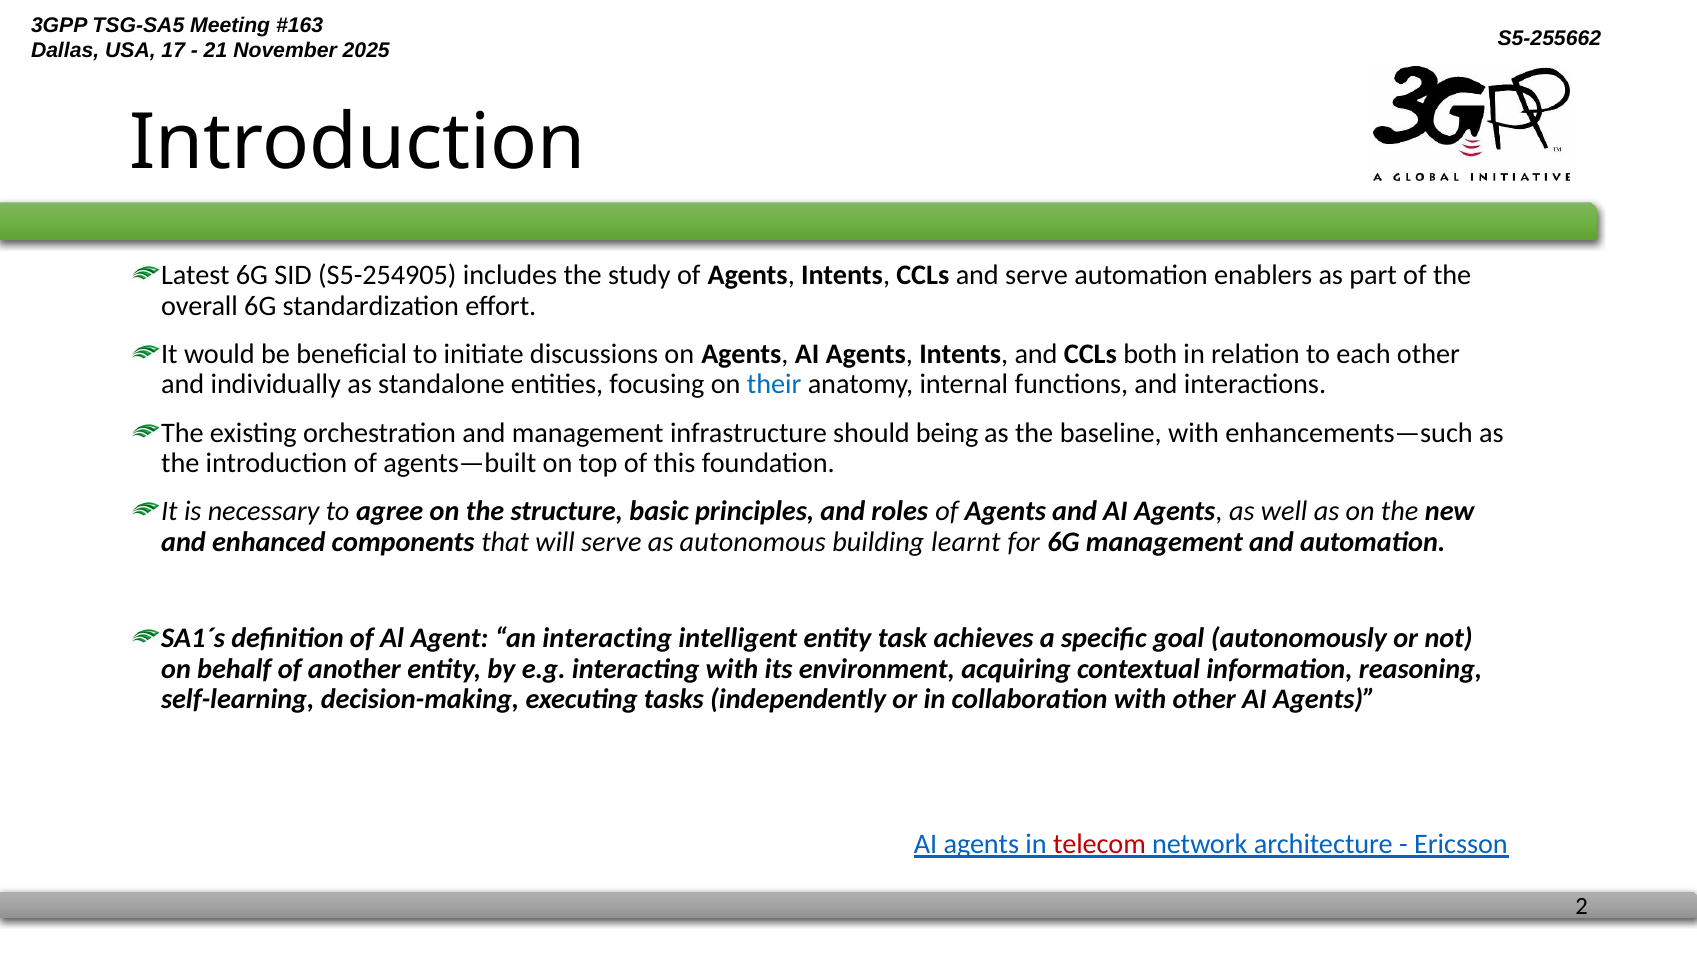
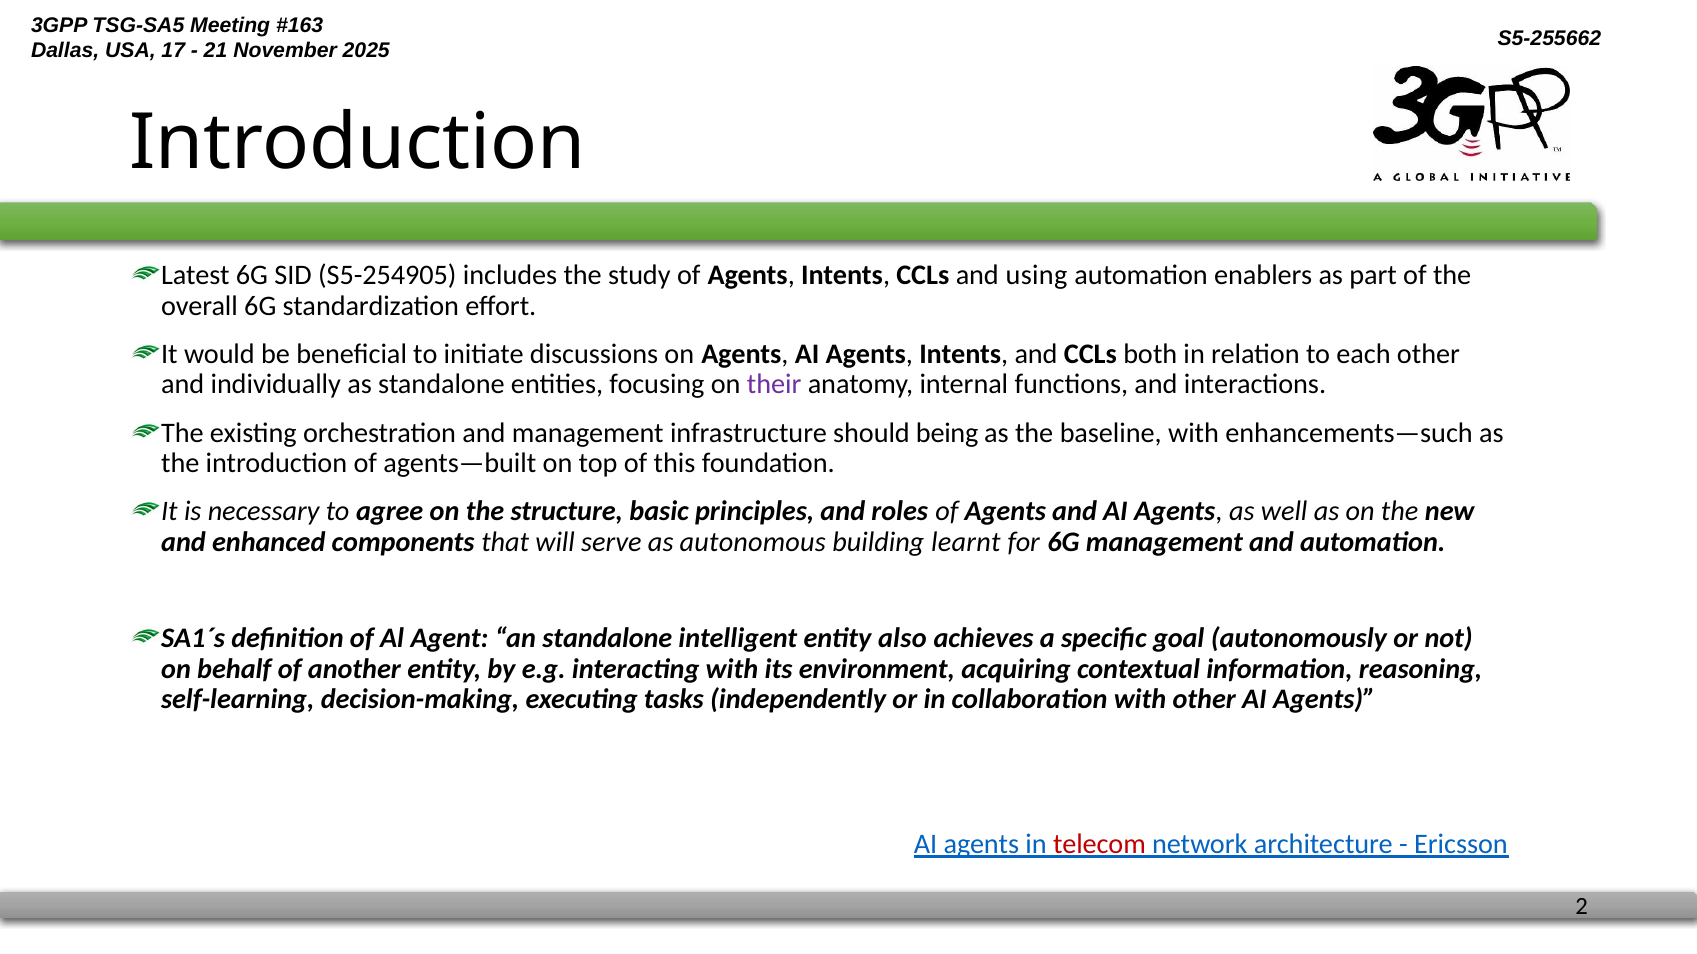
and serve: serve -> using (1036, 276)
their colour: blue -> purple (774, 385)
an interacting: interacting -> standalone (607, 639)
task: task -> also (902, 639)
